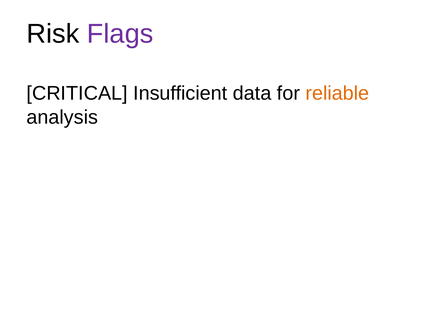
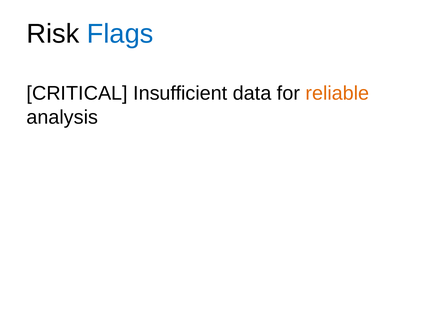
Flags colour: purple -> blue (120, 34)
